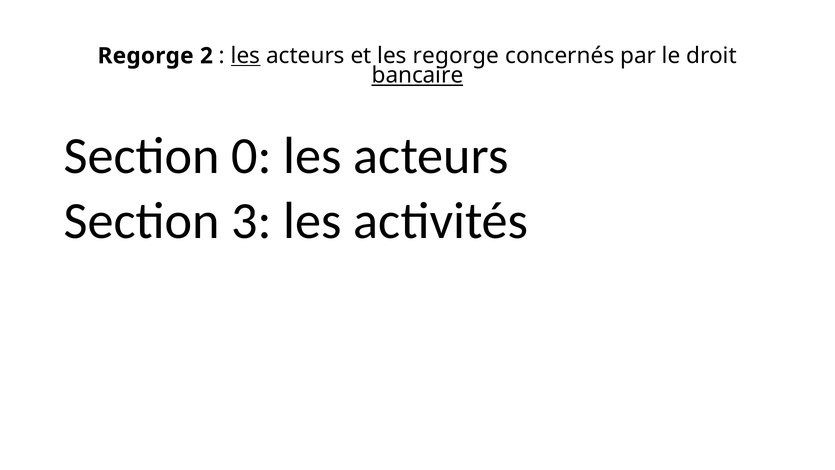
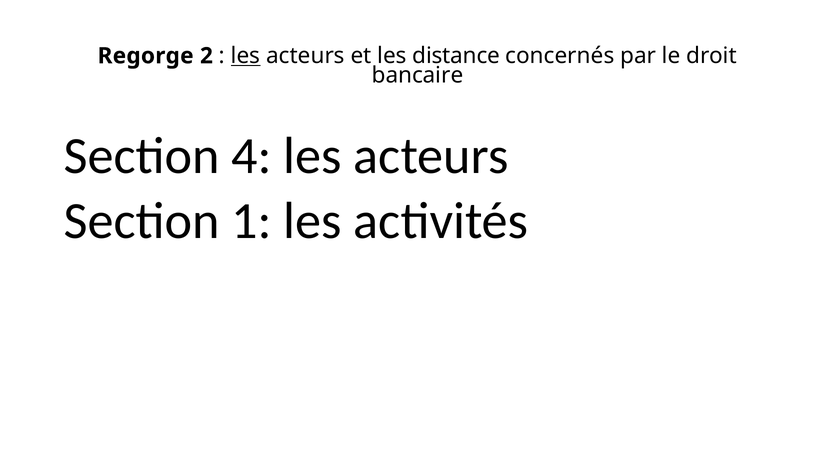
les regorge: regorge -> distance (456, 56)
bancaire underline: present -> none (417, 75)
0: 0 -> 4 (251, 156)
3: 3 -> 1 (251, 221)
